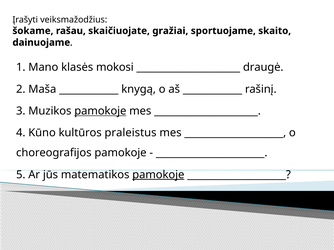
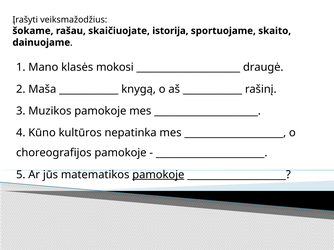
gražiai: gražiai -> istorija (170, 31)
pamokoje underline: present -> none (100, 111)
praleistus: praleistus -> nepatinka (131, 133)
